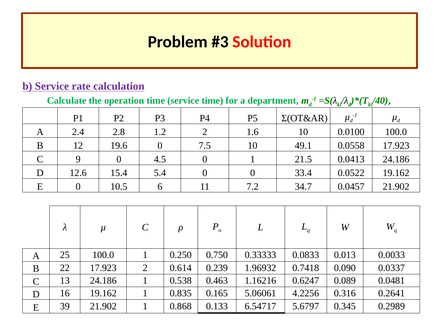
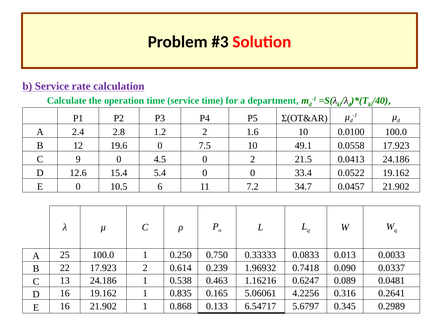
0 1: 1 -> 2 (253, 159)
E 39: 39 -> 16 (65, 307)
